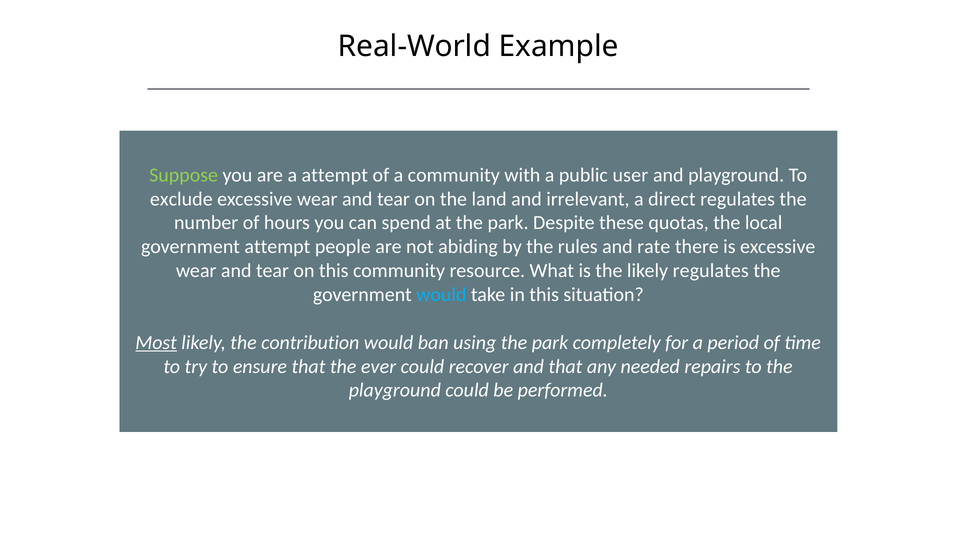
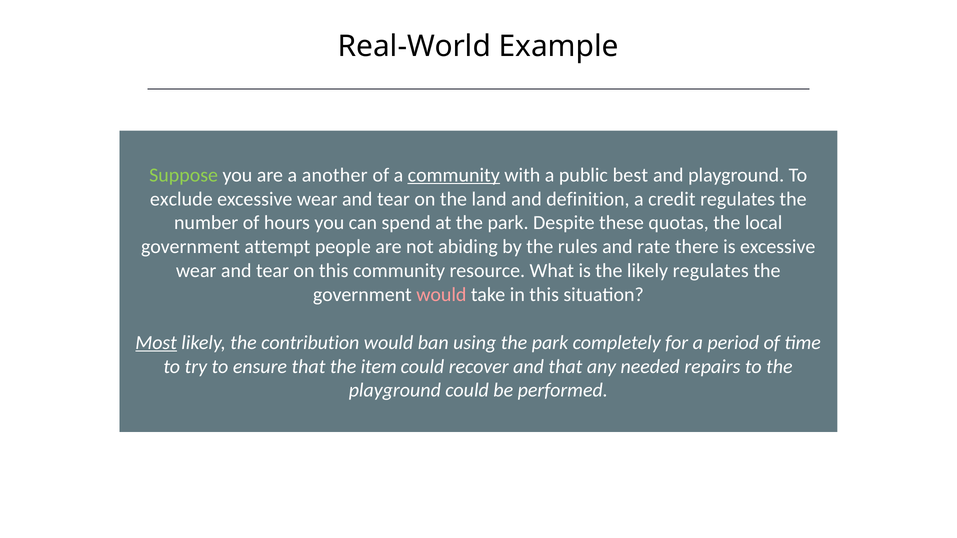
a attempt: attempt -> another (335, 175)
community underline: none -> present (454, 175)
user: user -> best (630, 175)
irrelevant: irrelevant -> definition (588, 199)
direct: direct -> credit (672, 199)
would colour: light blue -> pink (441, 295)
ever: ever -> item (379, 367)
